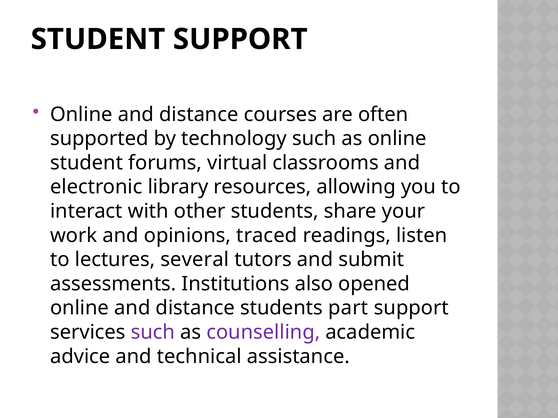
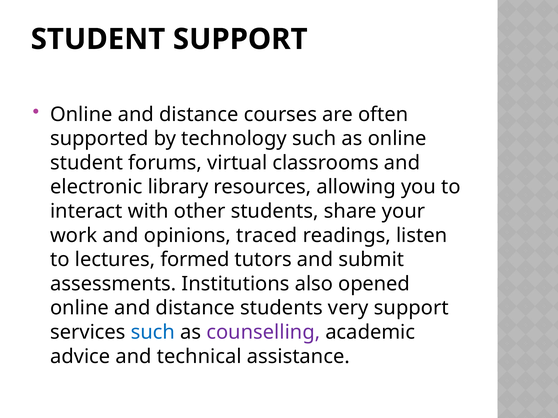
several: several -> formed (195, 260)
part: part -> very (348, 308)
such colour: purple -> blue (153, 333)
